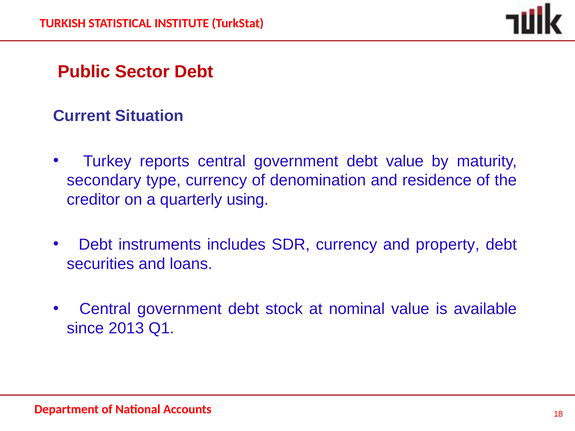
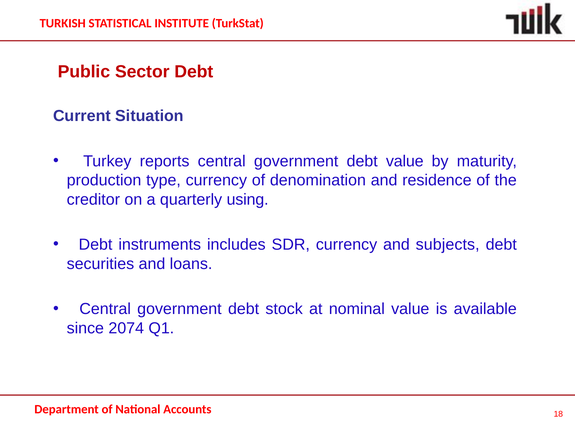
secondary: secondary -> production (104, 180)
property: property -> subjects (448, 245)
2013: 2013 -> 2074 (126, 328)
